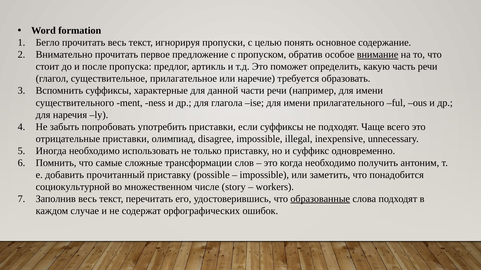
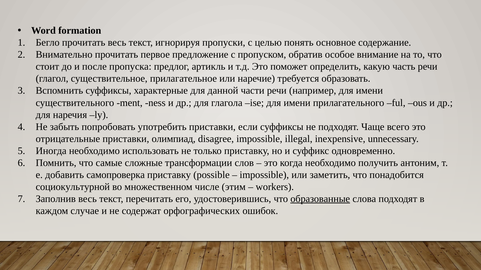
внимание underline: present -> none (378, 55)
прочитанный: прочитанный -> самопроверка (116, 175)
story: story -> этим (234, 187)
